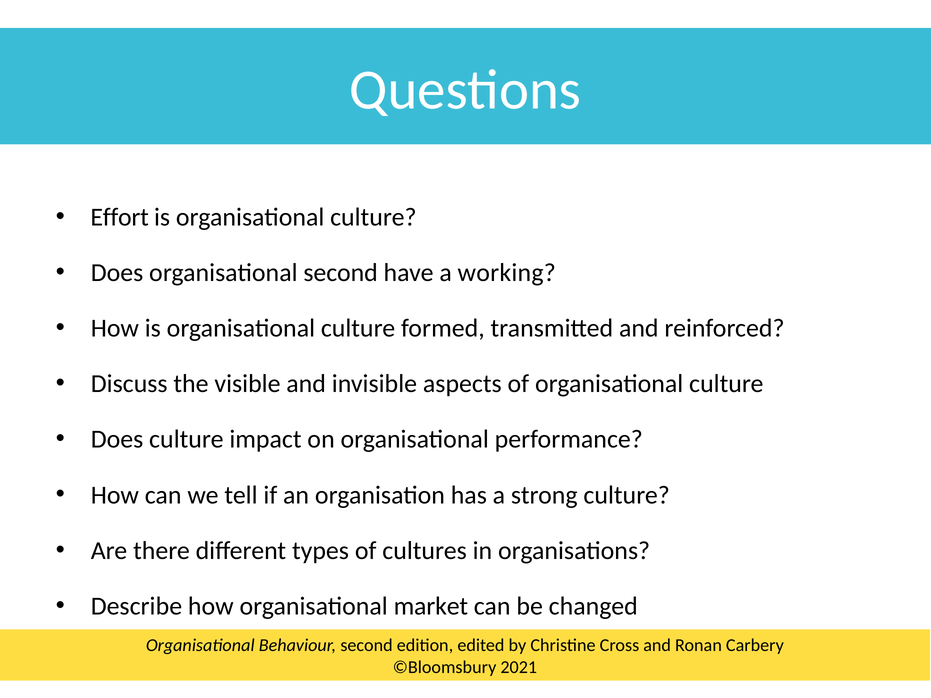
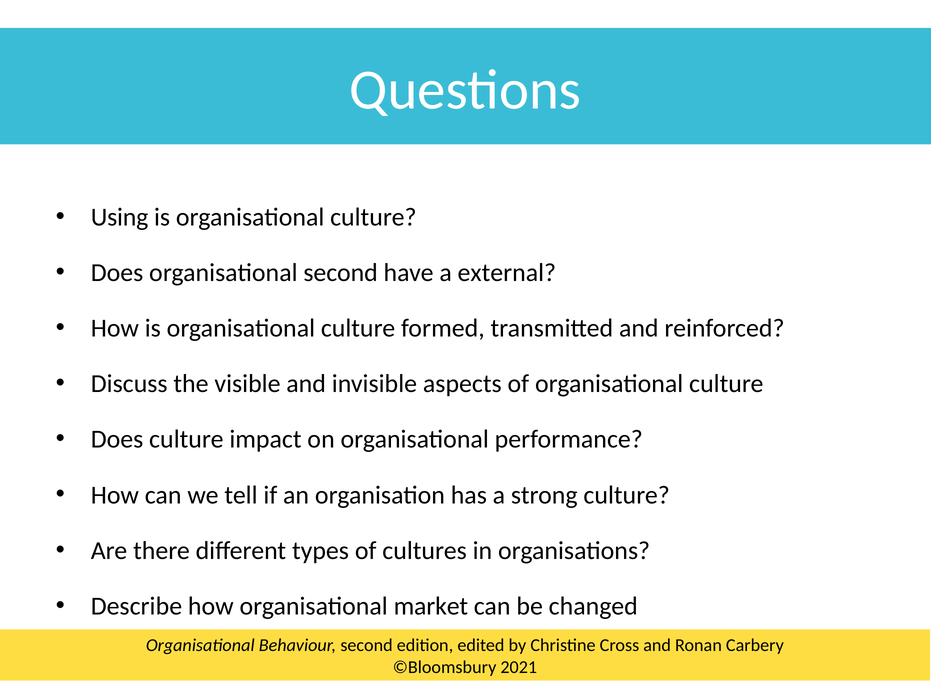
Effort: Effort -> Using (120, 217)
working: working -> external (507, 273)
